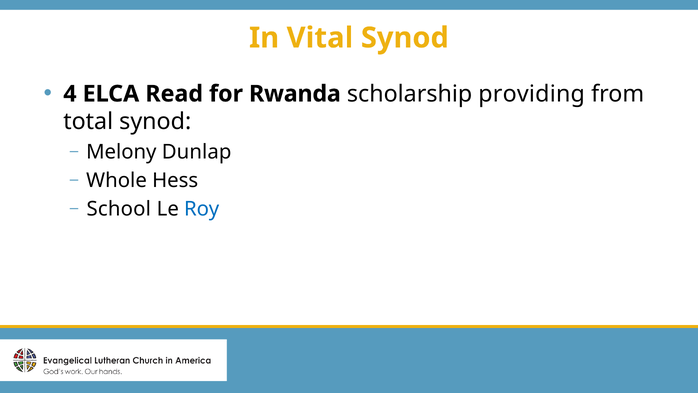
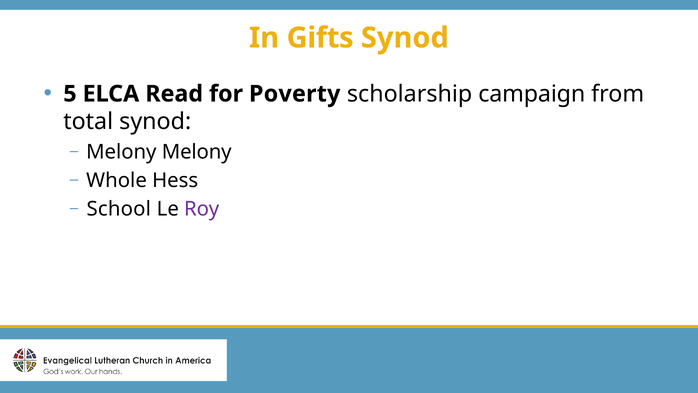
Vital: Vital -> Gifts (320, 38)
4: 4 -> 5 (70, 94)
Rwanda: Rwanda -> Poverty (295, 94)
providing: providing -> campaign (532, 94)
Melony Dunlap: Dunlap -> Melony (197, 152)
Roy colour: blue -> purple (202, 209)
